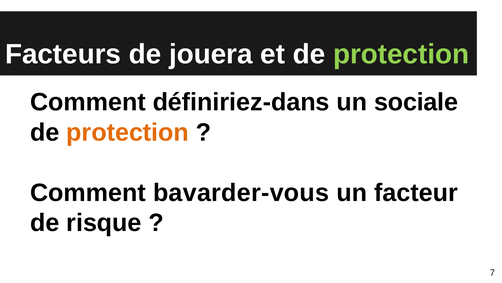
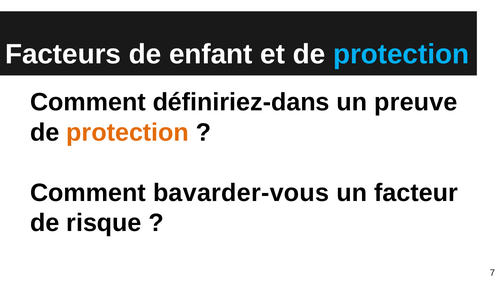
jouera: jouera -> enfant (211, 54)
protection colour: light green -> light blue (401, 54)
sociale: sociale -> preuve (416, 102)
